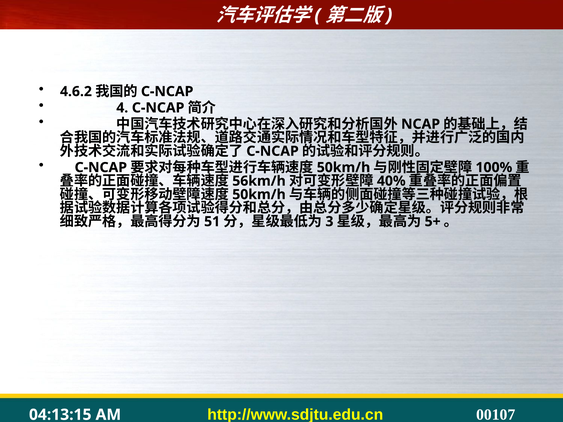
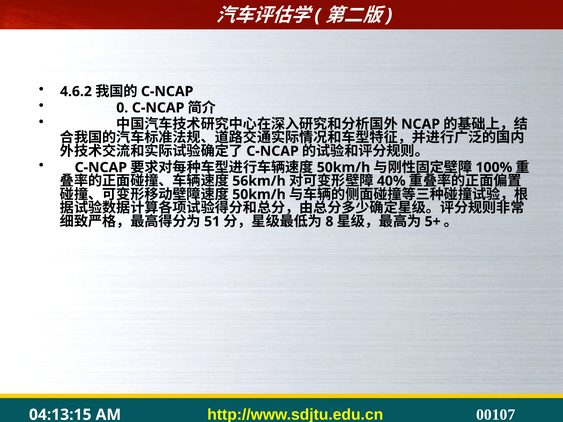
4: 4 -> 0 (122, 108)
3: 3 -> 8 (329, 222)
